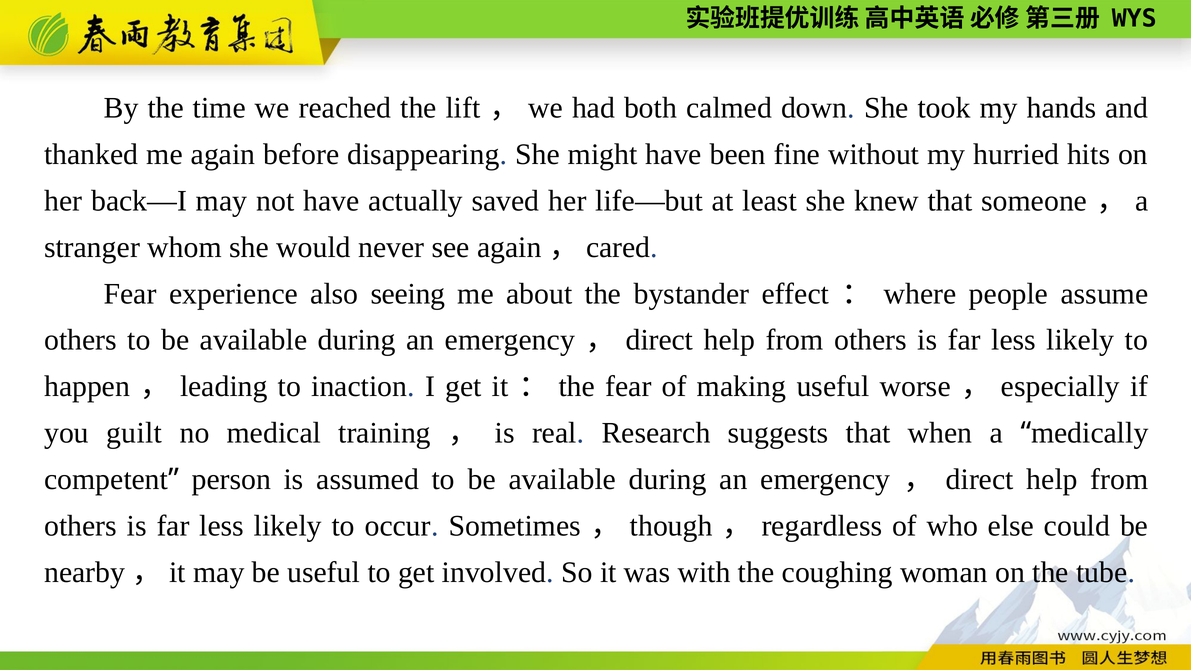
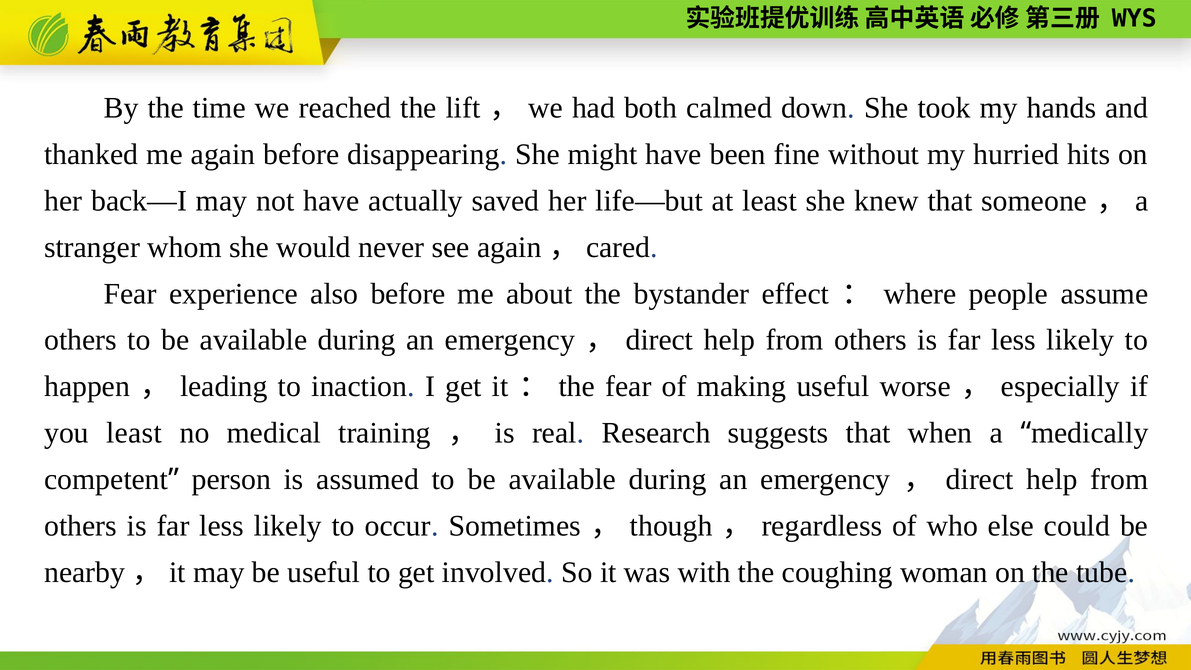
also seeing: seeing -> before (408, 294)
you guilt: guilt -> least (134, 433)
